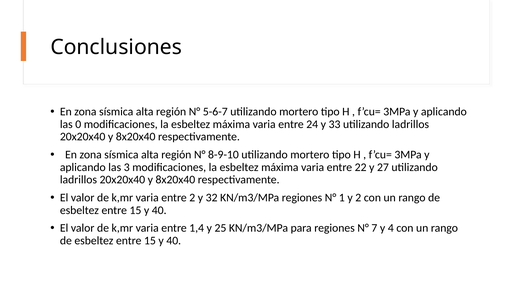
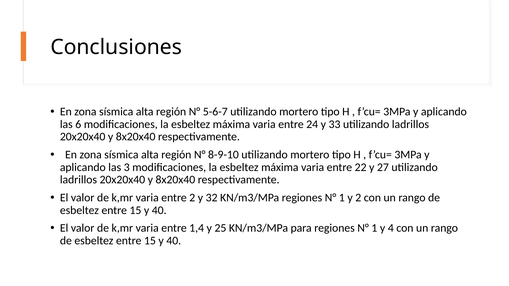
0: 0 -> 6 (78, 124)
para regiones N° 7: 7 -> 1 (374, 228)
